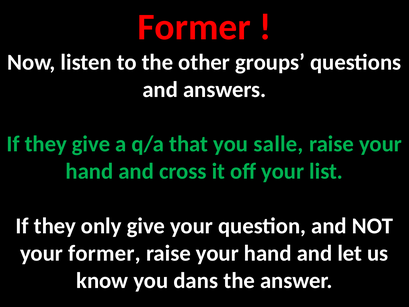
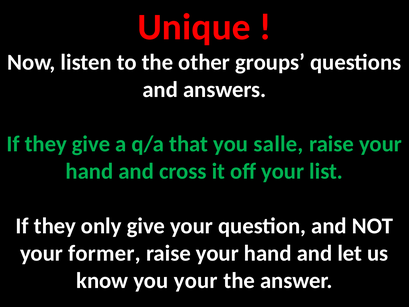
Former: Former -> Unique (194, 27)
you dans: dans -> your (196, 280)
